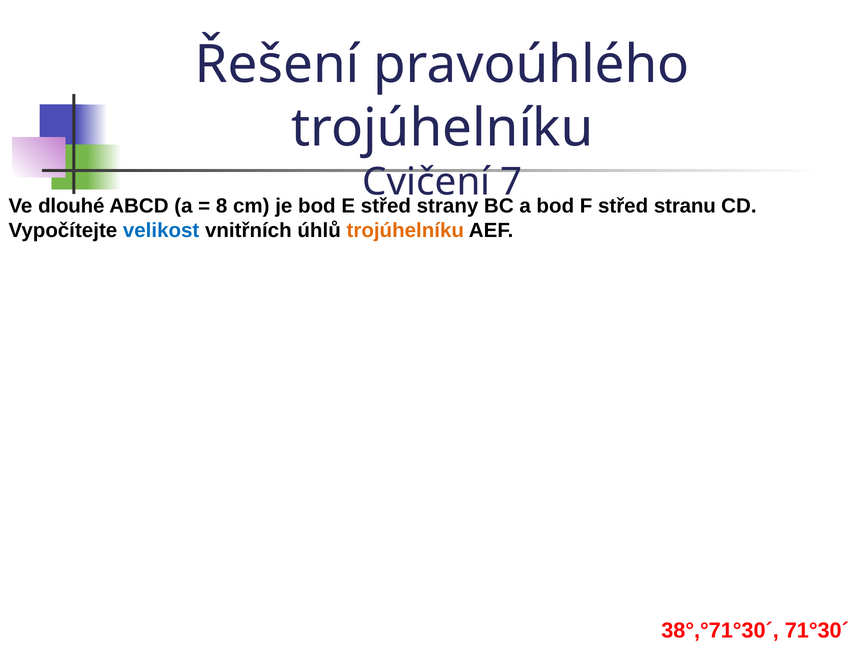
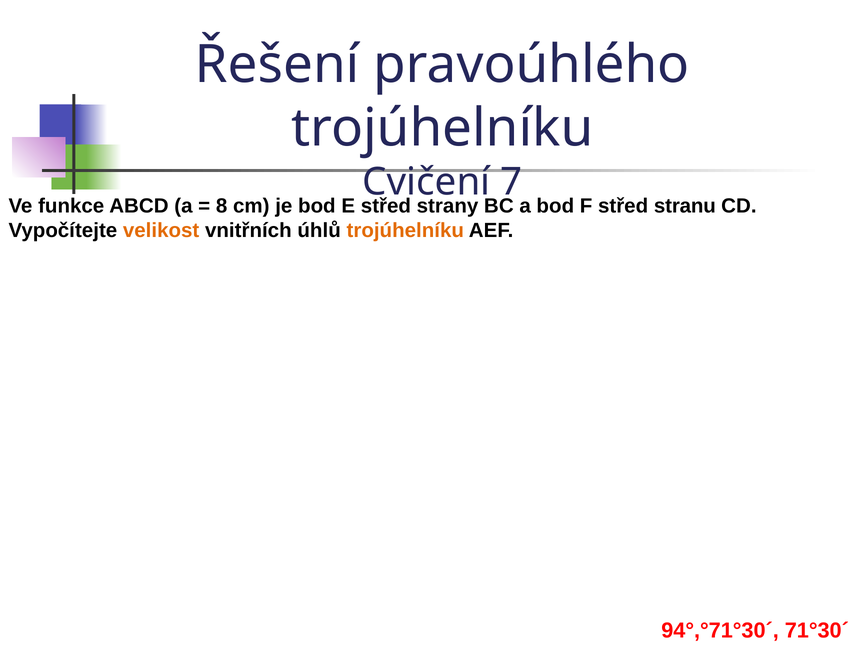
dlouhé: dlouhé -> funkce (71, 206)
velikost colour: blue -> orange (161, 231)
38°,°71°30´: 38°,°71°30´ -> 94°,°71°30´ (720, 630)
